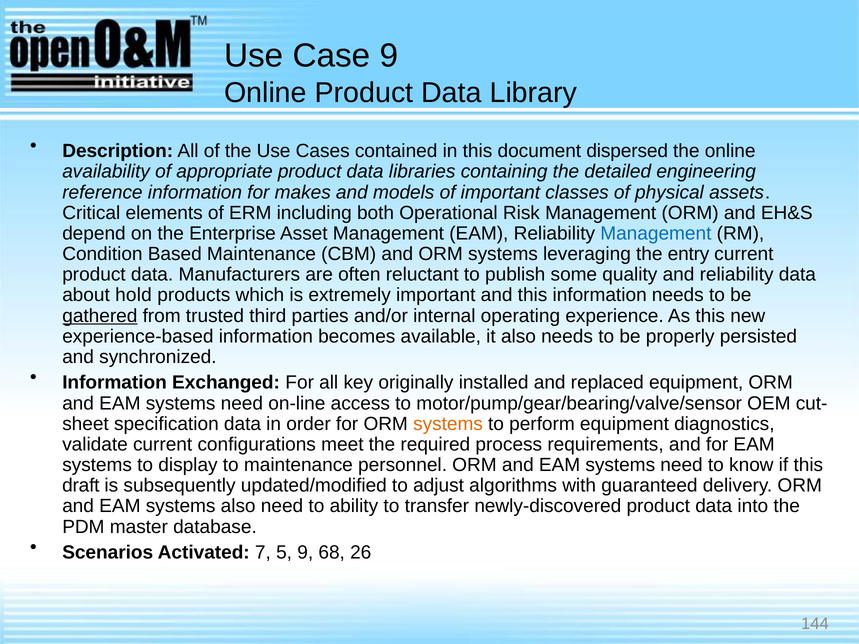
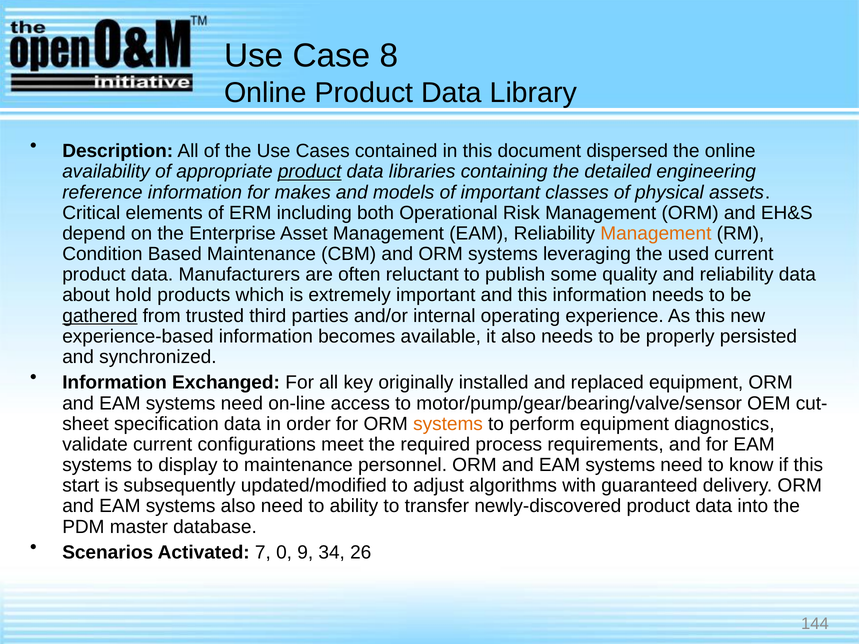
Case 9: 9 -> 8 (389, 56)
product underline: none -> present (310, 172)
Management colour: blue -> orange (656, 234)
entry: entry -> used (688, 254)
draft: draft -> start (81, 486)
5: 5 -> 0 (284, 553)
68: 68 -> 34 (332, 553)
